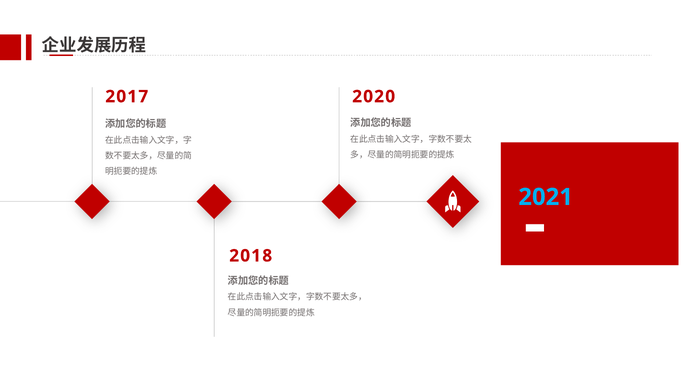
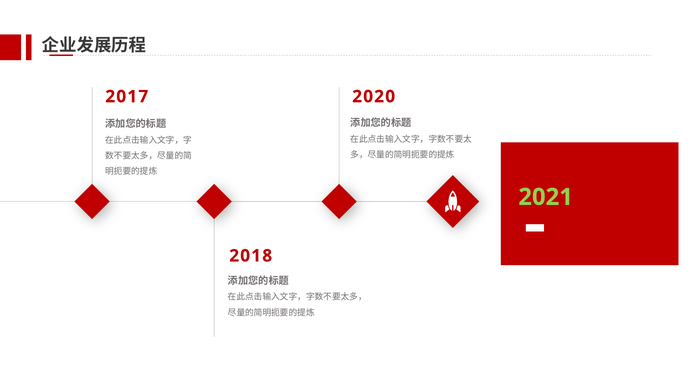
2021 colour: light blue -> light green (546, 197)
